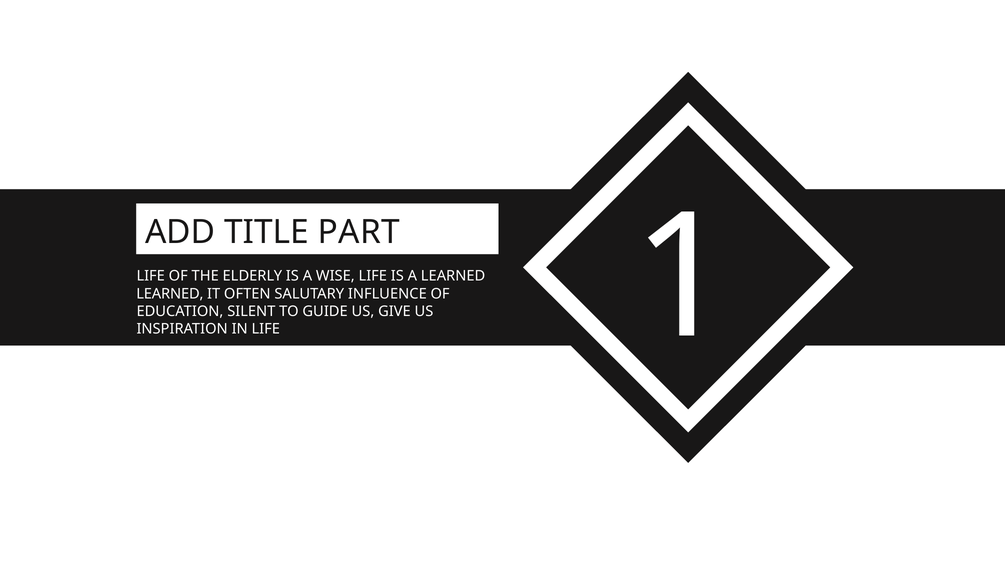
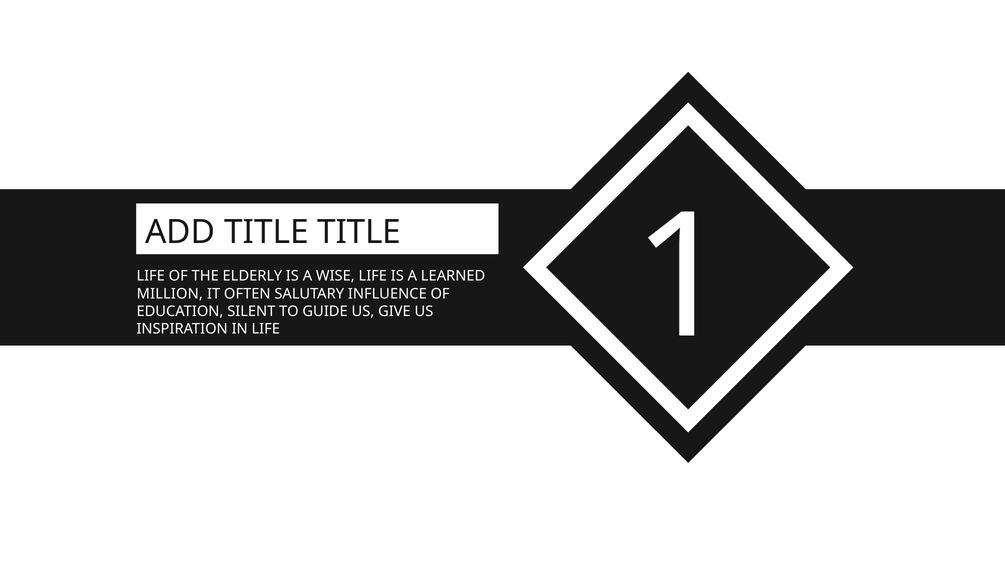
TITLE PART: PART -> TITLE (359, 233)
LEARNED: LEARNED -> MILLION (170, 294)
